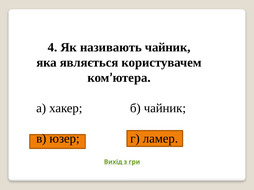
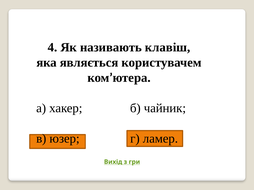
називають чайник: чайник -> клавіш (168, 47)
